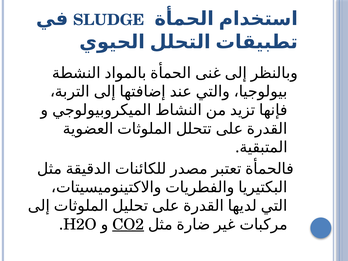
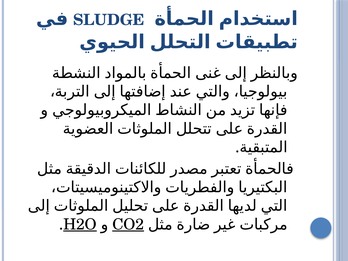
H2O underline: none -> present (80, 224)
